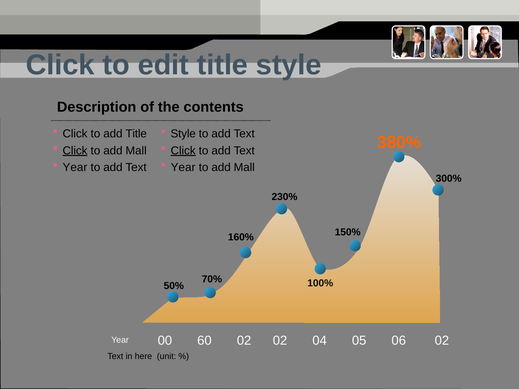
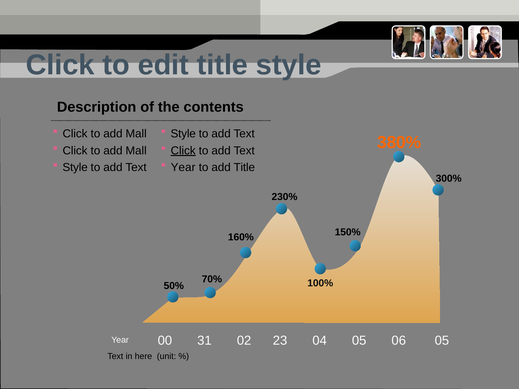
Title: Title -> Mall (136, 134)
Click underline: present -> none (75, 151)
Year: Year -> Style (75, 167)
Mall: Mall -> Title (244, 167)
60: 60 -> 31 (204, 341)
02 02: 02 -> 23 (280, 341)
06 02: 02 -> 05 (442, 341)
